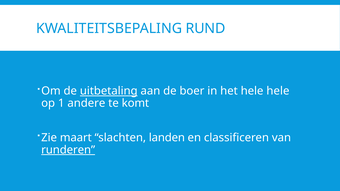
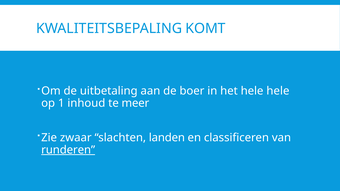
RUND: RUND -> KOMT (206, 29)
uitbetaling underline: present -> none (109, 91)
andere: andere -> inhoud (86, 103)
komt: komt -> meer (135, 103)
maart: maart -> zwaar (76, 138)
